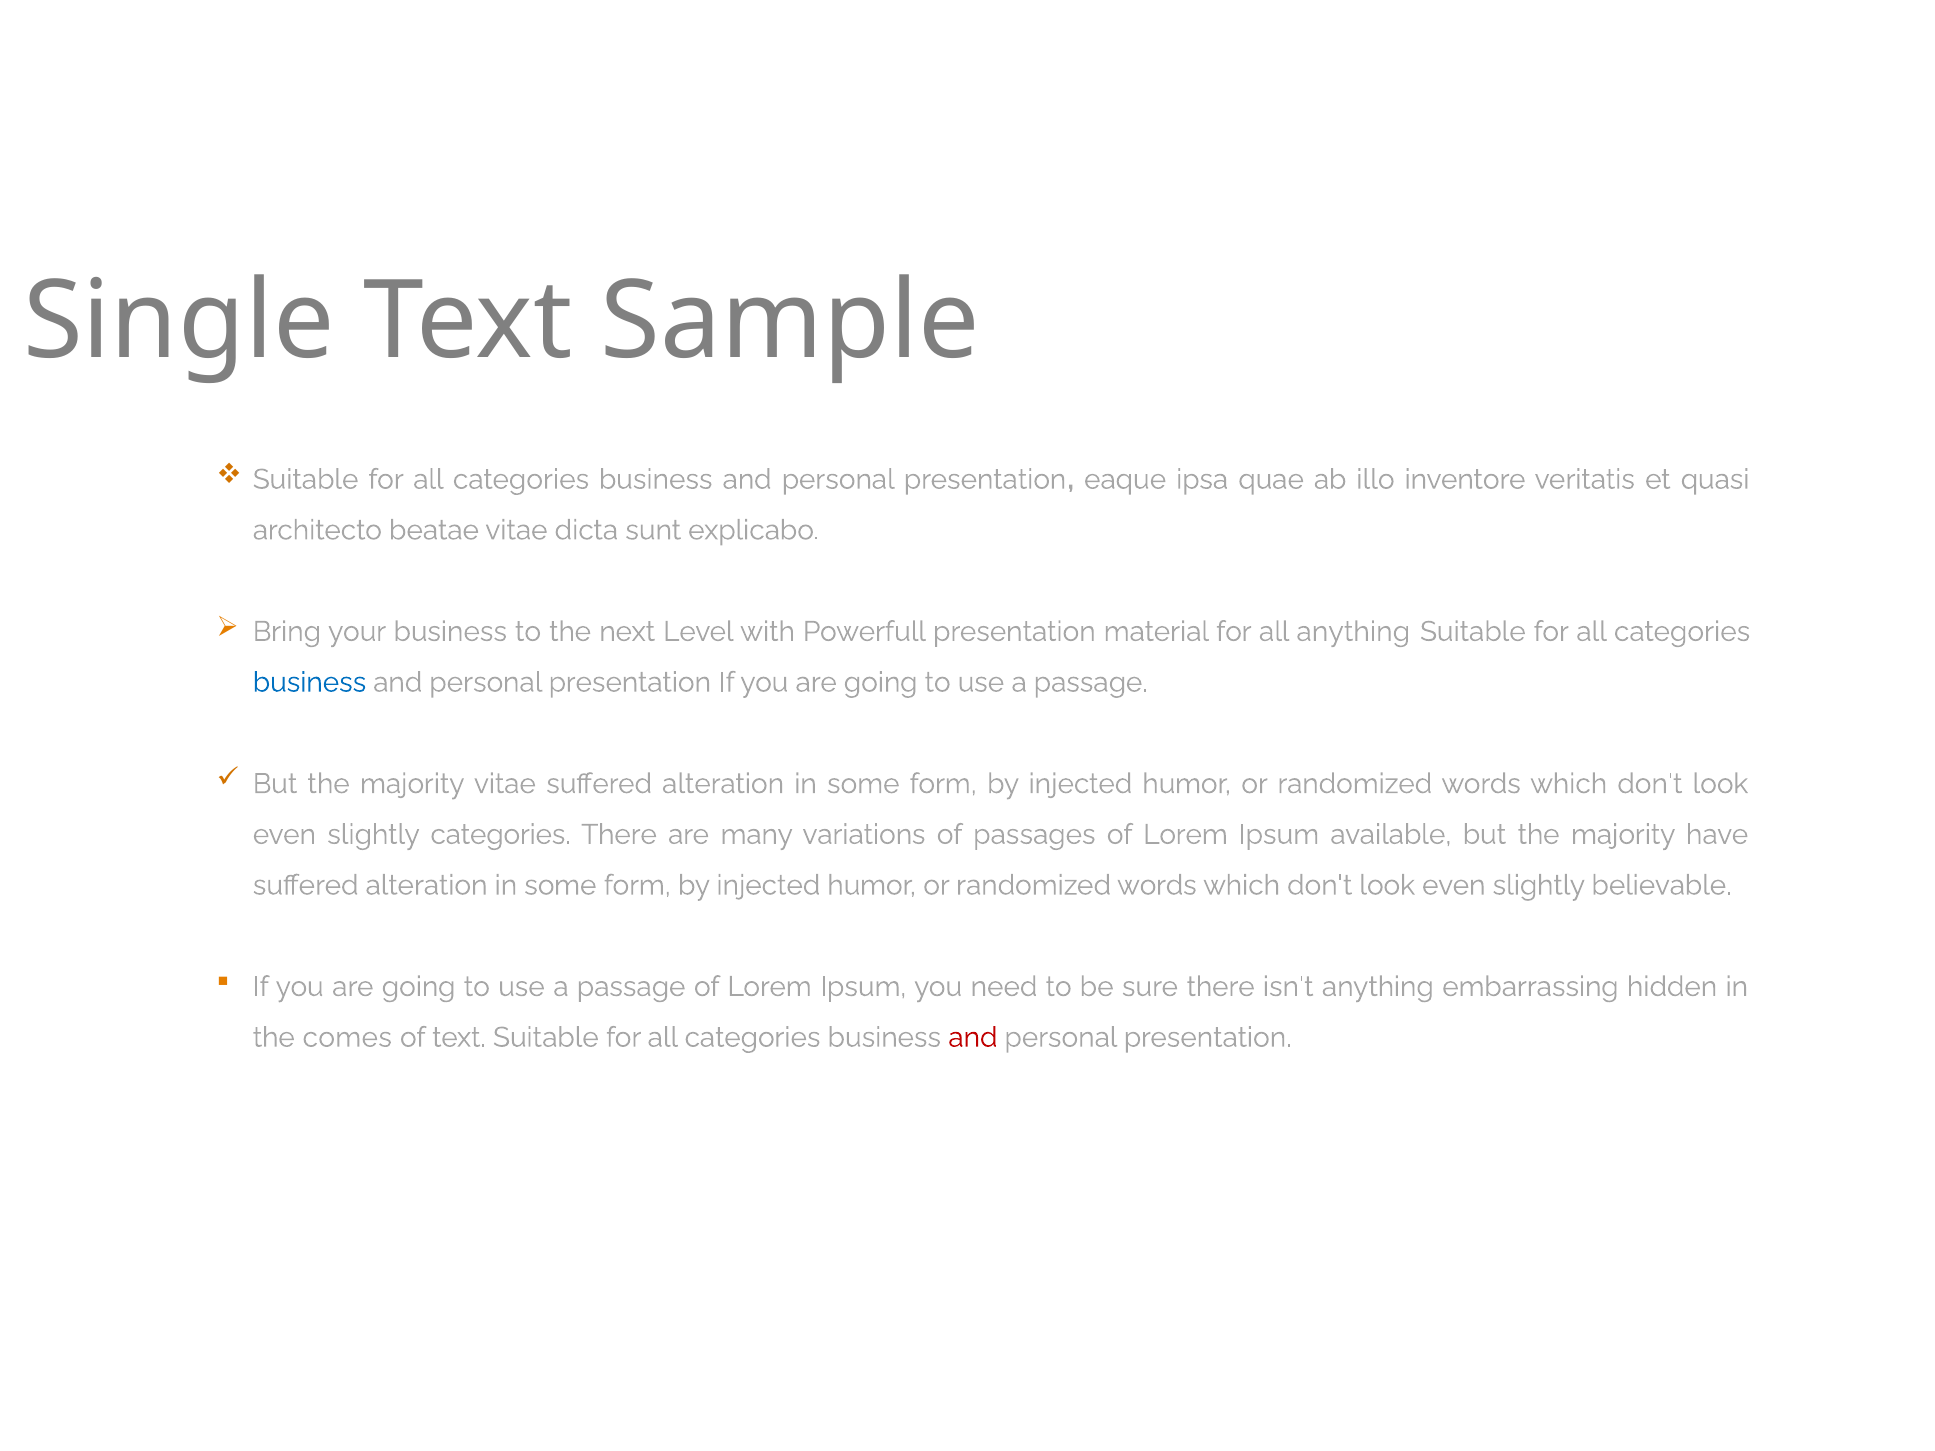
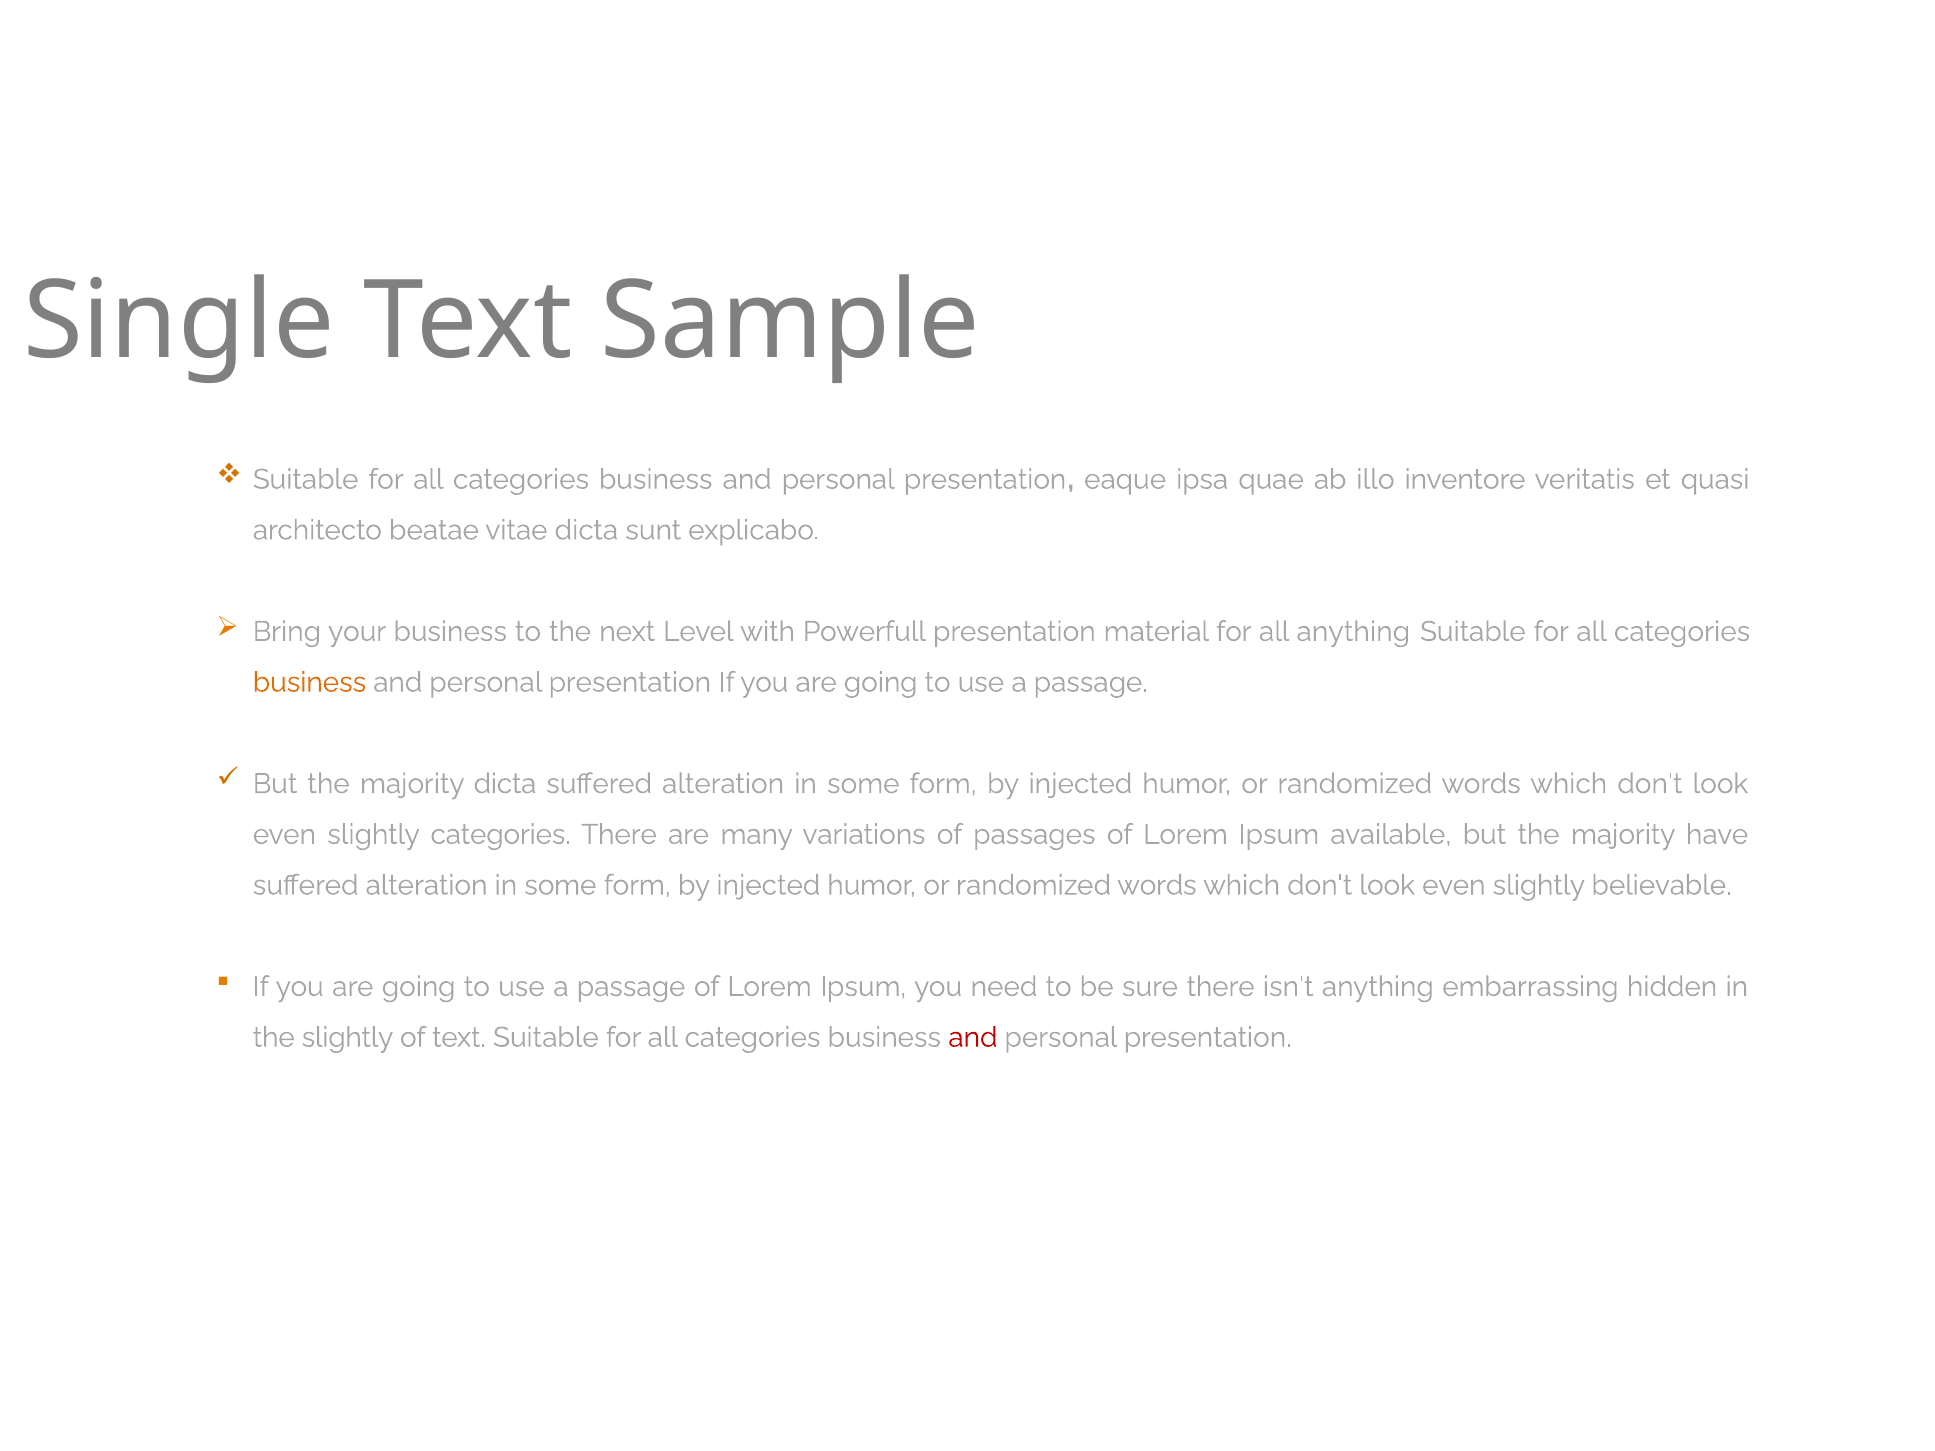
business colour: blue -> orange (310, 682)
majority vitae: vitae -> dicta (505, 784)
the comes: comes -> slightly (347, 1038)
